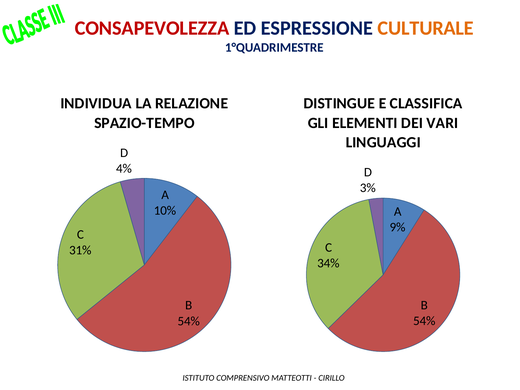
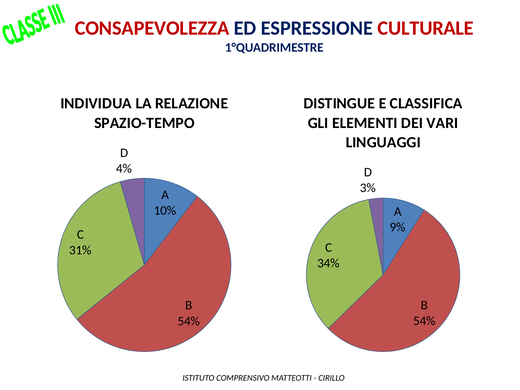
CULTURALE colour: orange -> red (426, 28)
